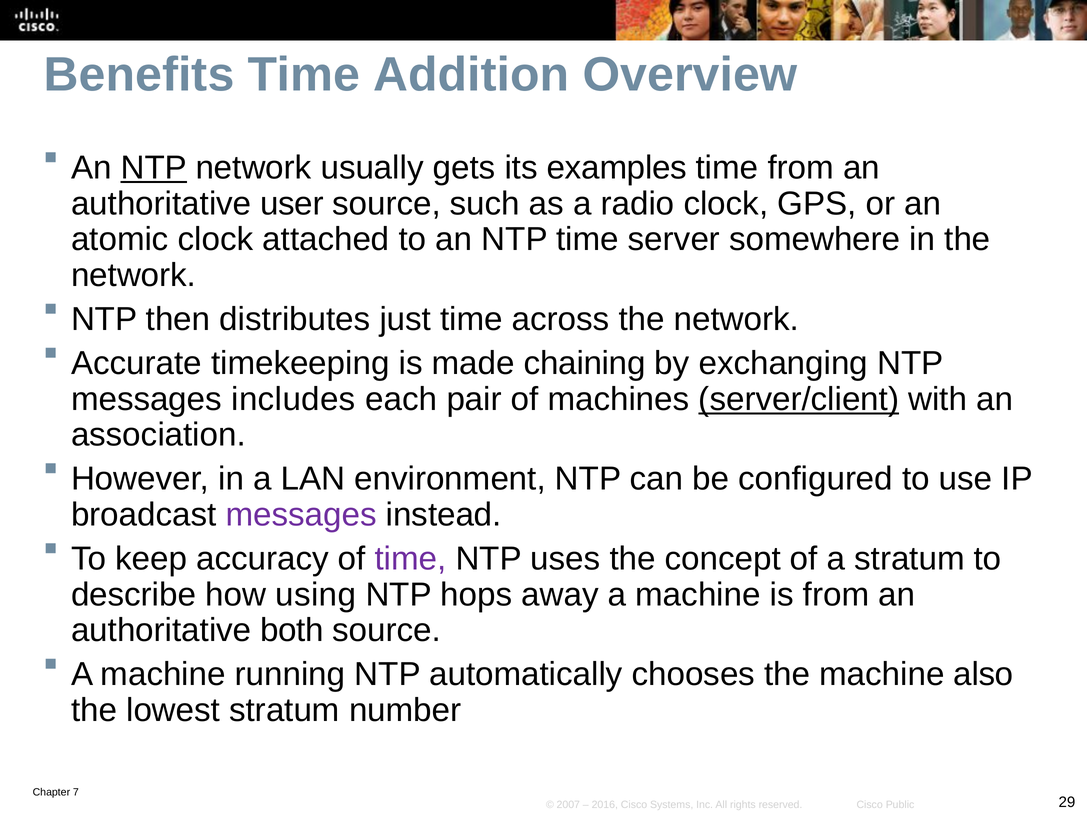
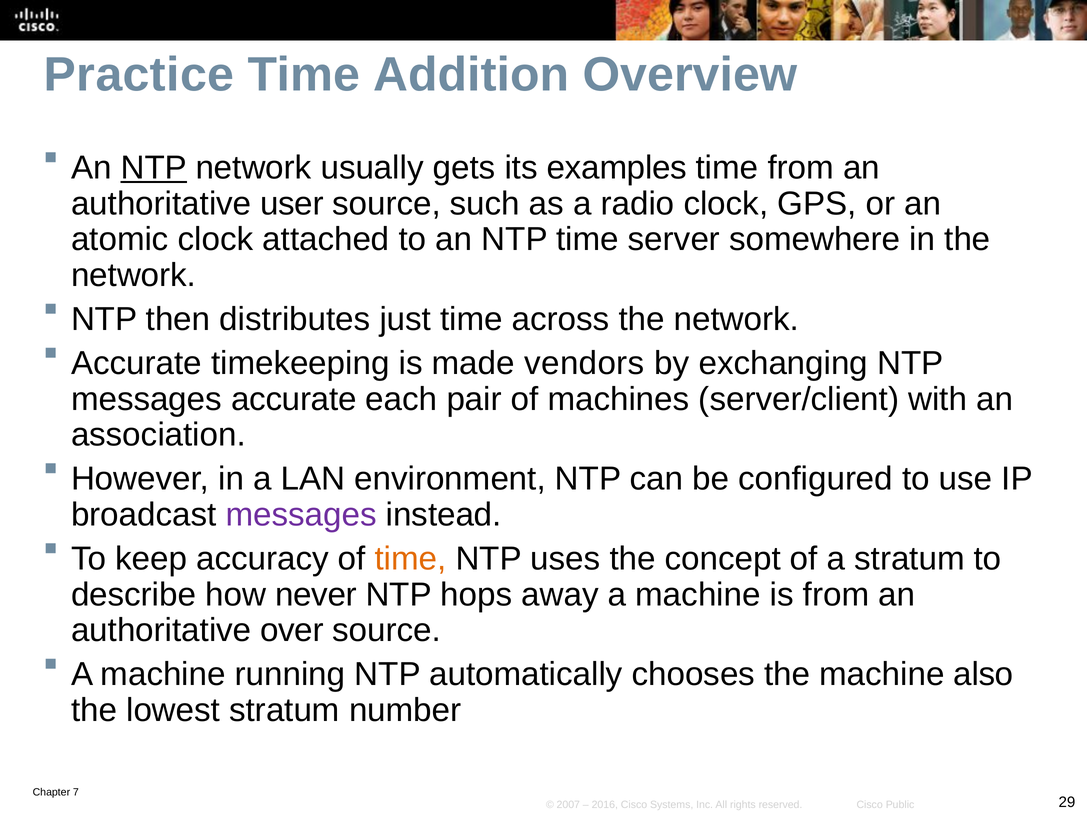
Benefits: Benefits -> Practice (139, 75)
chaining: chaining -> vendors (584, 363)
messages includes: includes -> accurate (294, 399)
server/client underline: present -> none (799, 399)
time colour: purple -> orange (411, 559)
using: using -> never (316, 595)
both: both -> over (292, 631)
